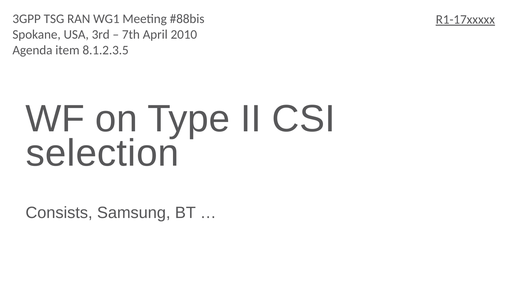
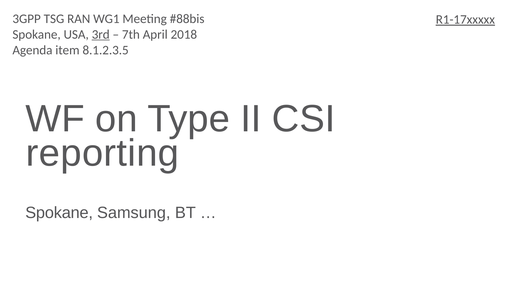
3rd underline: none -> present (101, 34)
2010: 2010 -> 2018 (184, 34)
selection: selection -> reporting (103, 153)
Consists: Consists -> Spokane (59, 212)
